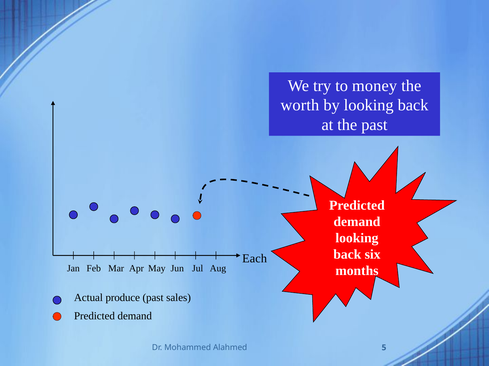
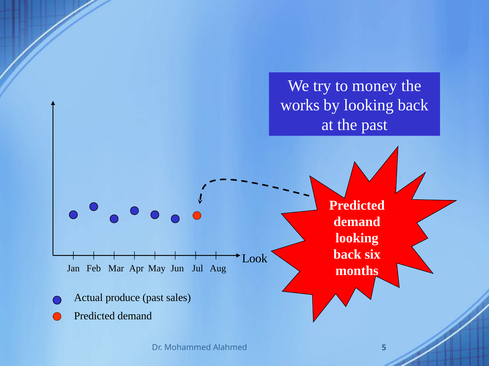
worth: worth -> works (300, 105)
Each: Each -> Look (255, 259)
